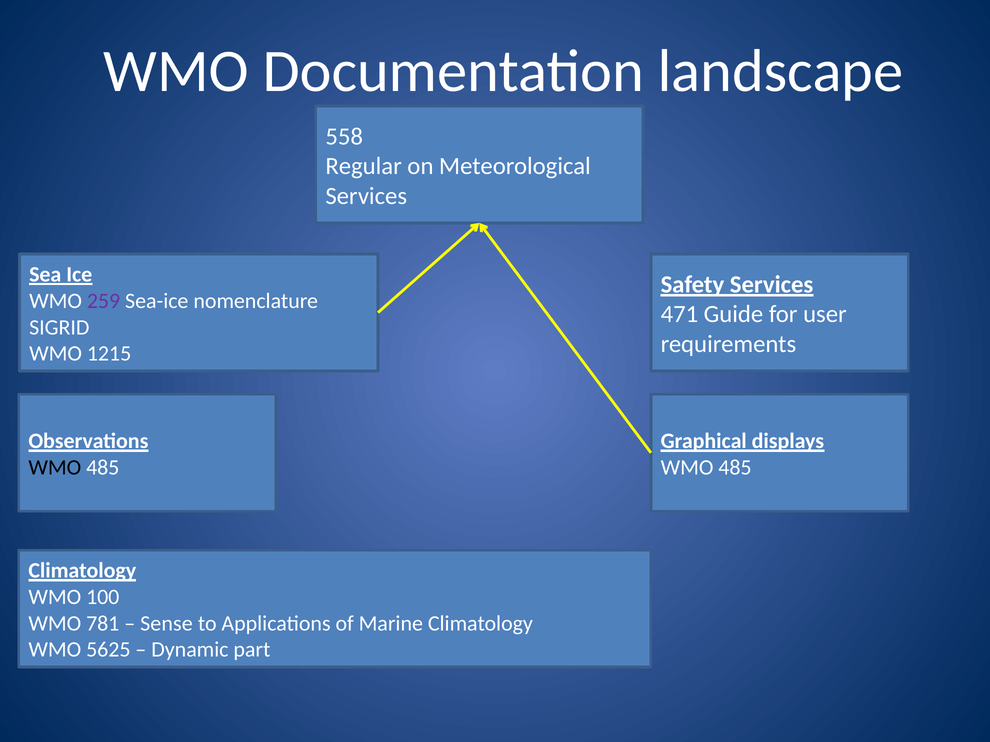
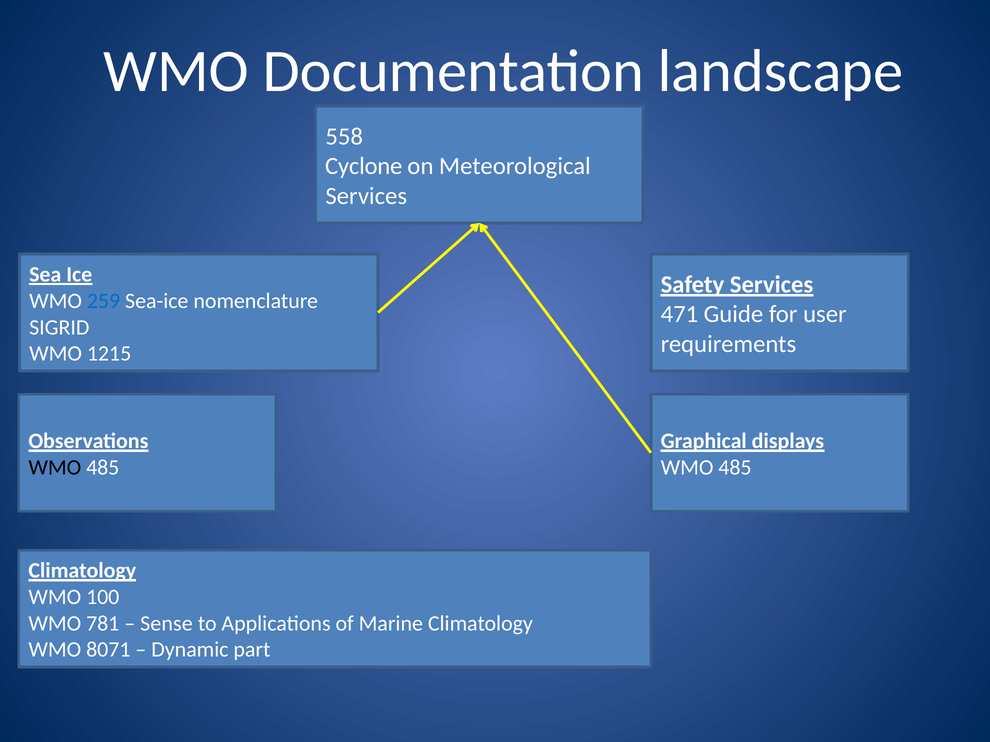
Regular: Regular -> Cyclone (364, 166)
259 colour: purple -> blue (104, 301)
5625: 5625 -> 8071 (108, 650)
